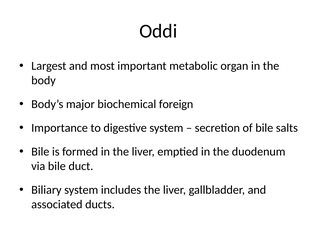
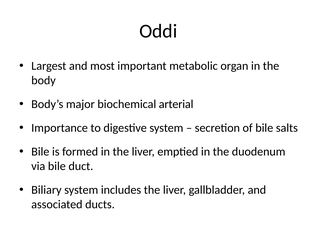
foreign: foreign -> arterial (176, 104)
